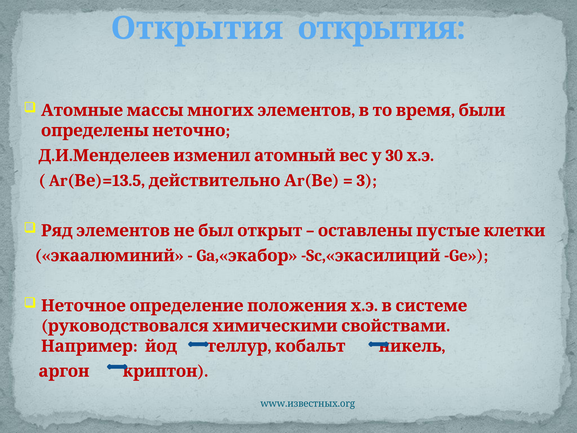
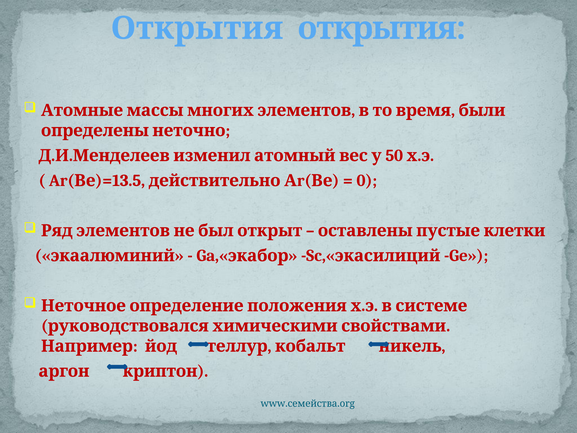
30: 30 -> 50 (394, 155)
3: 3 -> 0 (367, 180)
www.известных.org: www.известных.org -> www.семейства.org (308, 403)
